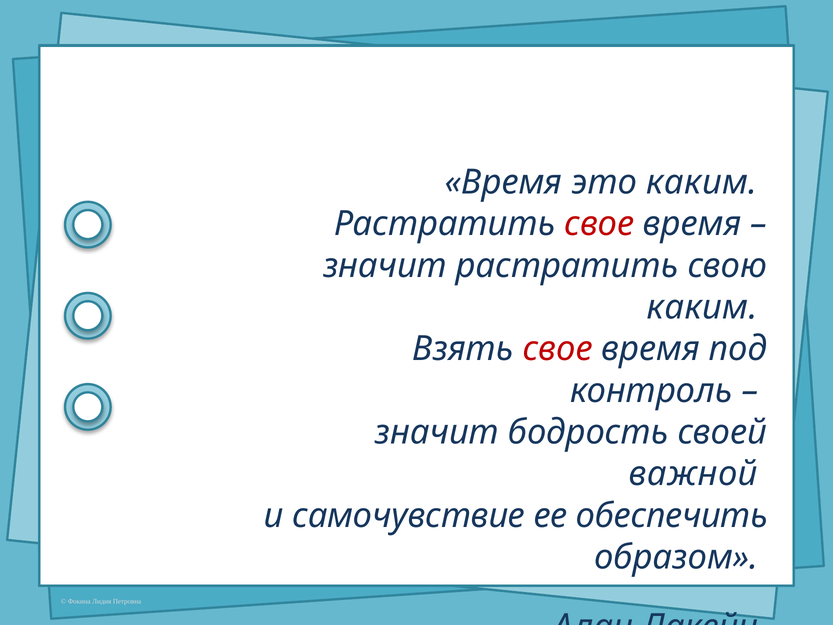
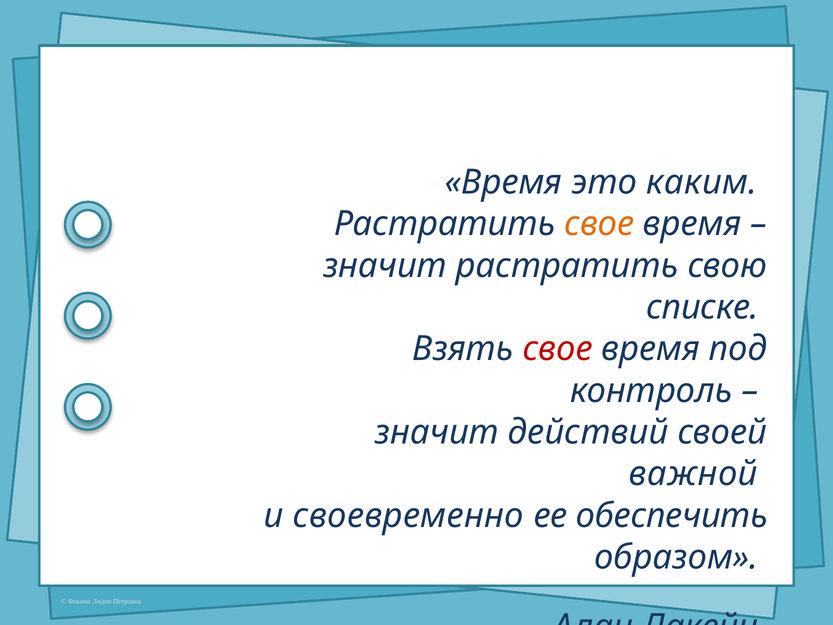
свое colour: red -> orange (599, 224)
каким: каким -> списке (702, 307)
бодрость: бодрость -> действий (588, 432)
самочувствие: самочувствие -> своевременно (408, 515)
